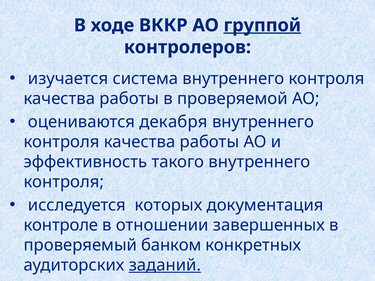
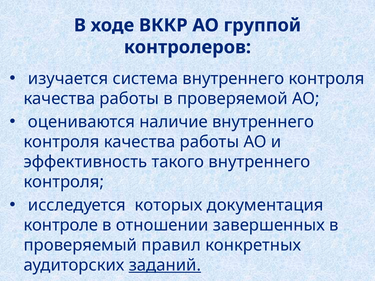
группой underline: present -> none (262, 25)
декабря: декабря -> наличие (174, 122)
банком: банком -> правил (171, 245)
